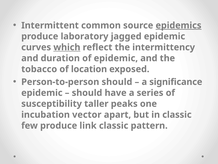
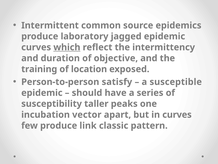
epidemics underline: present -> none (179, 25)
of epidemic: epidemic -> objective (116, 58)
tobacco: tobacco -> training (39, 69)
Person-to-person should: should -> satisfy (117, 82)
significance: significance -> susceptible (176, 82)
in classic: classic -> curves (177, 114)
